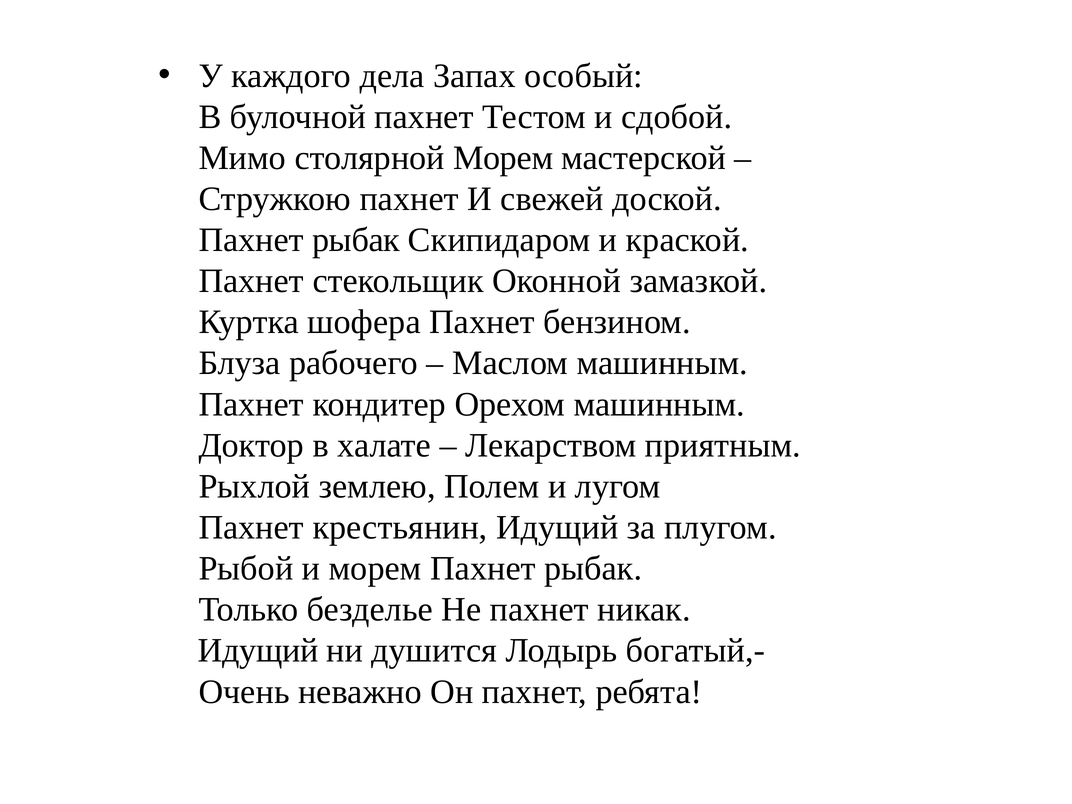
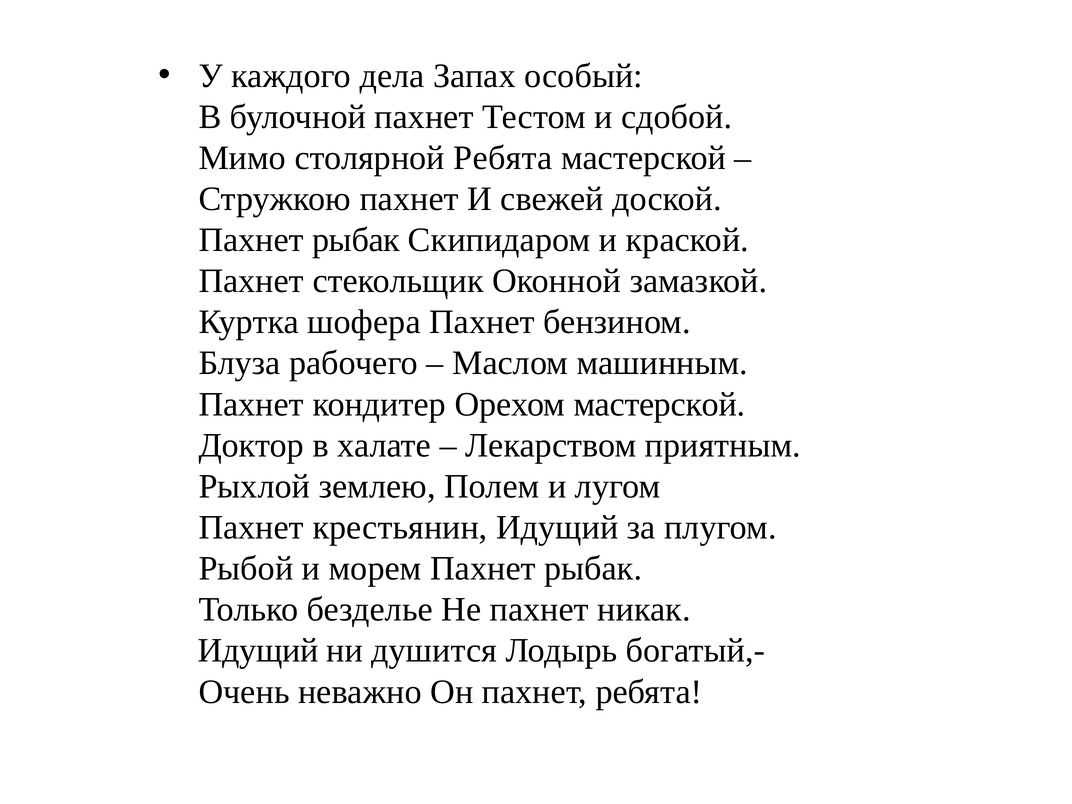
столярной Морем: Морем -> Ребята (503, 158)
Орехом машинным: машинным -> мастерской (659, 404)
